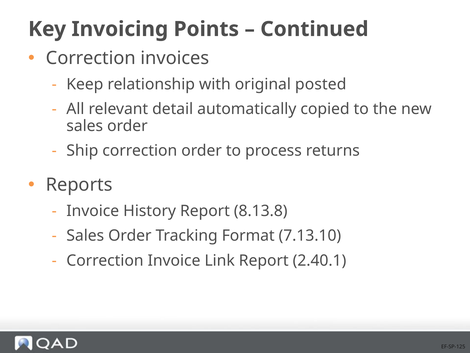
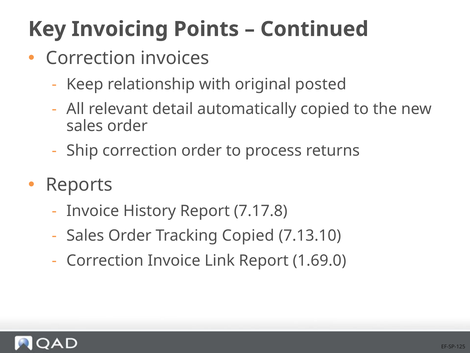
8.13.8: 8.13.8 -> 7.17.8 (261, 211)
Tracking Format: Format -> Copied (248, 235)
2.40.1: 2.40.1 -> 1.69.0 (319, 260)
